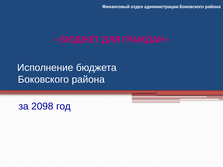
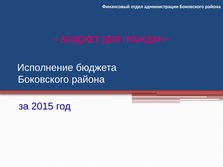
2098: 2098 -> 2015 (42, 106)
